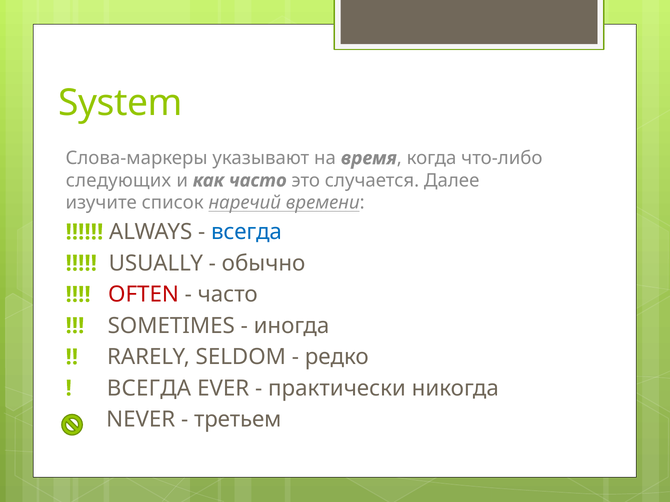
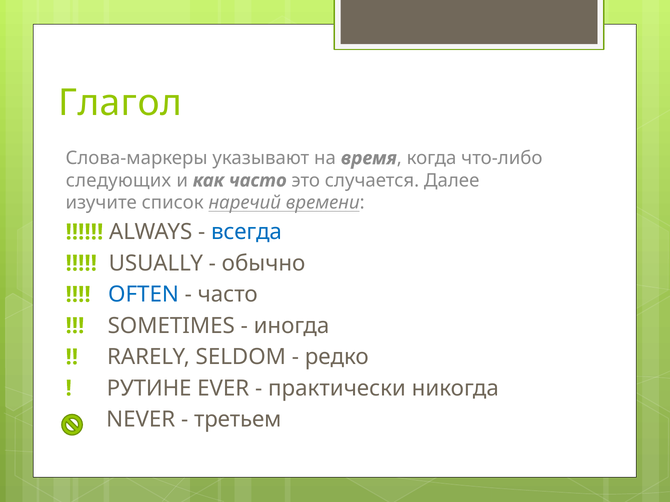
System: System -> Глагол (120, 103)
OFTEN colour: red -> blue (144, 295)
ВСЕГДА: ВСЕГДА -> РУТИНЕ (149, 389)
